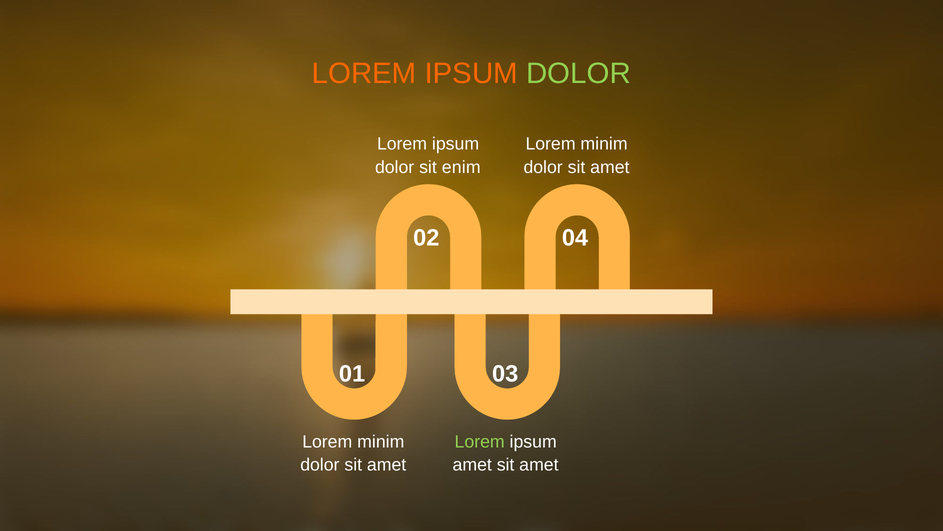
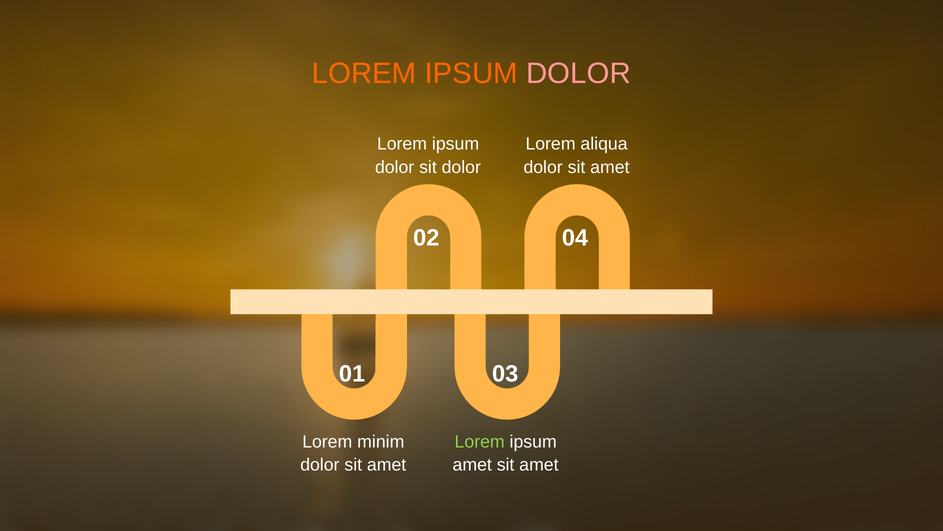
DOLOR colour: light green -> pink (578, 73)
minim: minim -> aliqua (604, 144)
sit enim: enim -> dolor (461, 167)
